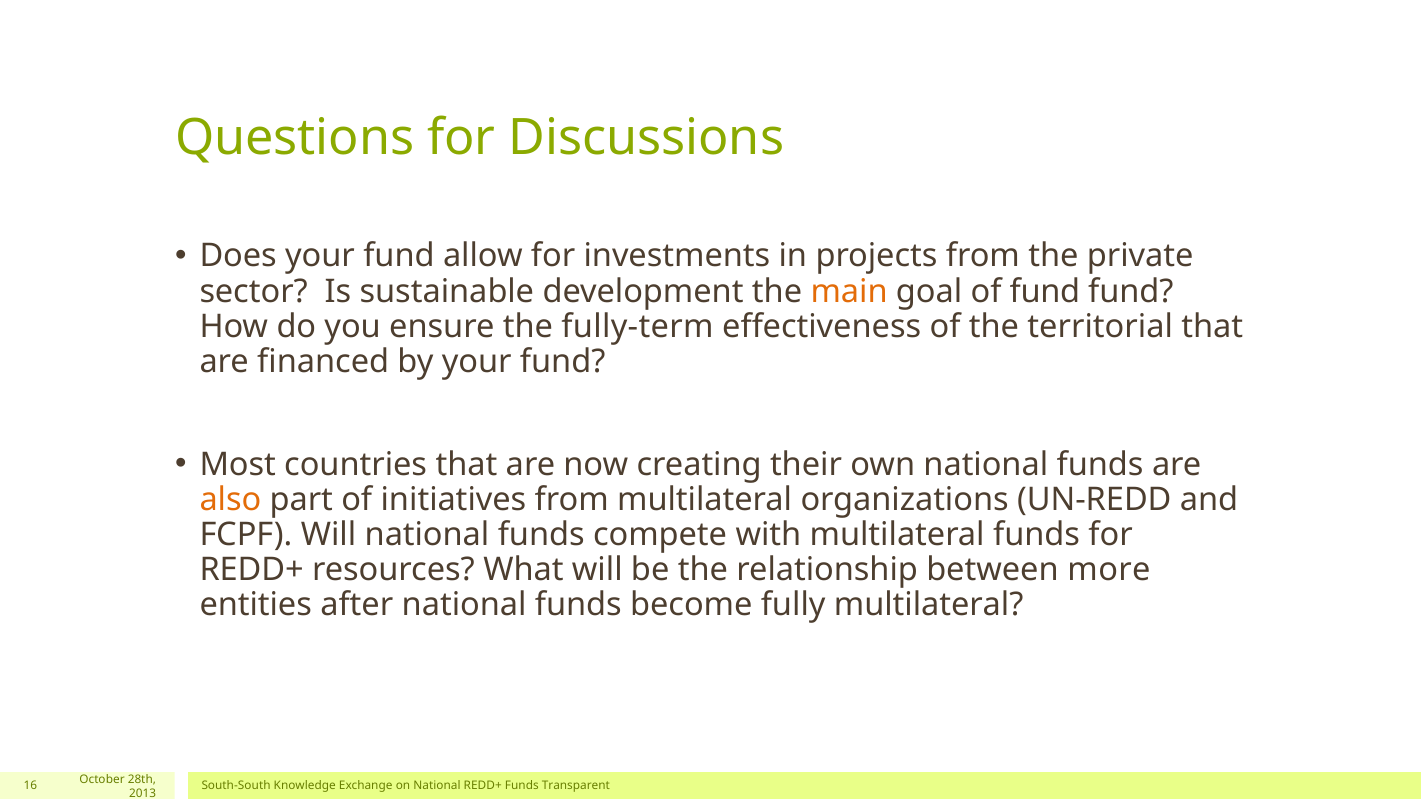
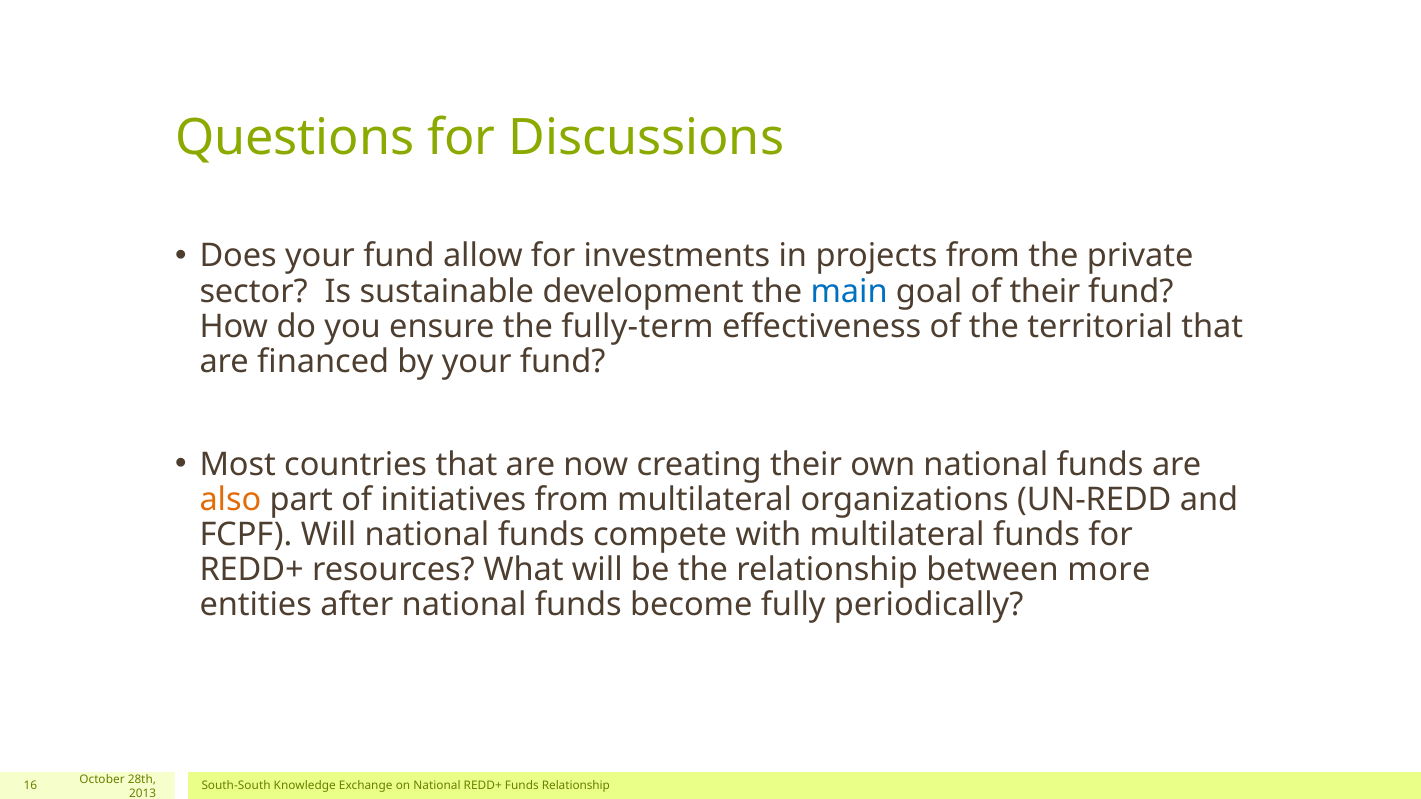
main colour: orange -> blue (849, 291)
of fund: fund -> their (1045, 291)
fully multilateral: multilateral -> periodically (929, 605)
Funds Transparent: Transparent -> Relationship (576, 786)
